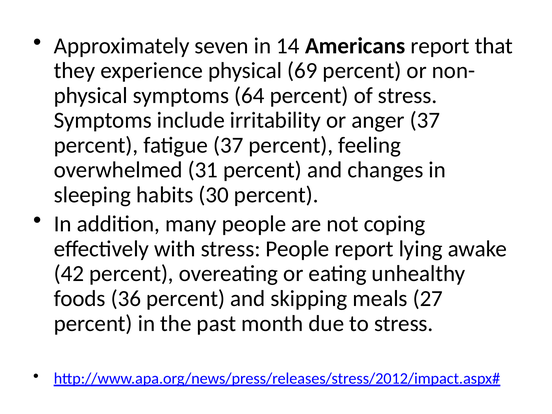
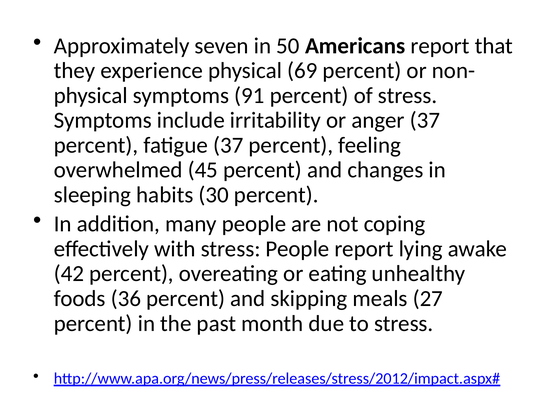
14: 14 -> 50 (288, 46)
64: 64 -> 91 (249, 95)
31: 31 -> 45 (203, 170)
